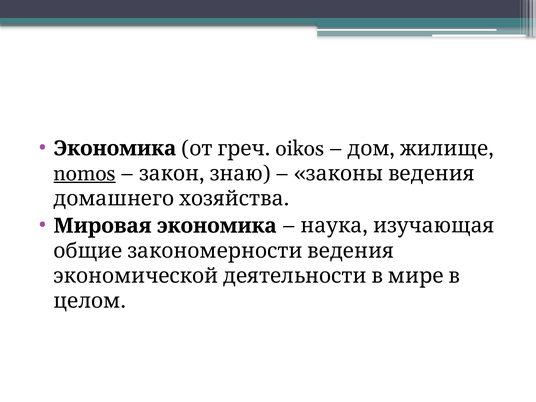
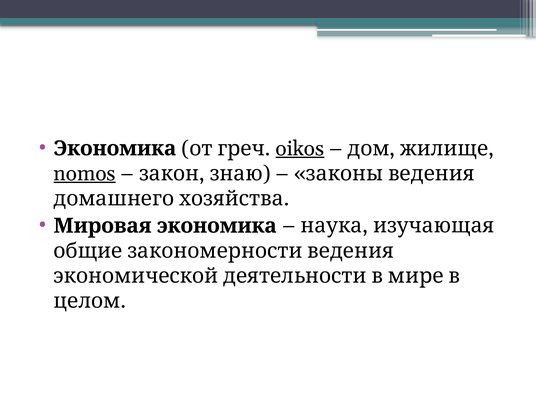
oikos underline: none -> present (300, 148)
